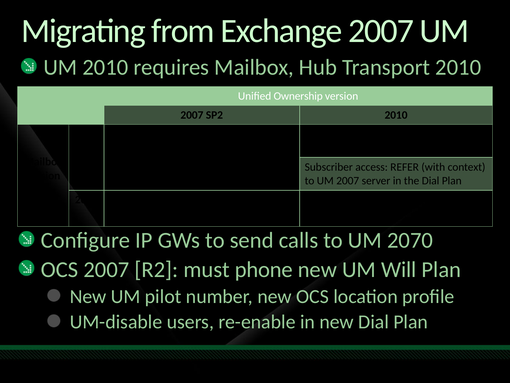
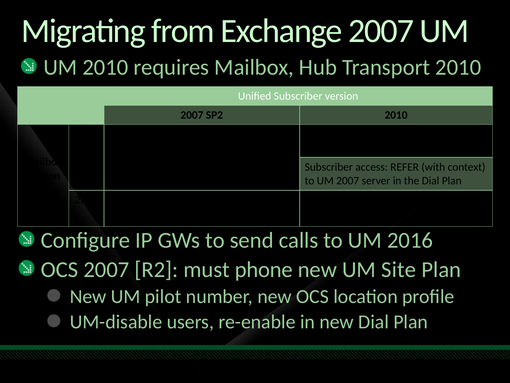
Unified Ownership: Ownership -> Subscriber (298, 96)
2070: 2070 -> 2016 (410, 240)
Will: Will -> Site (399, 269)
